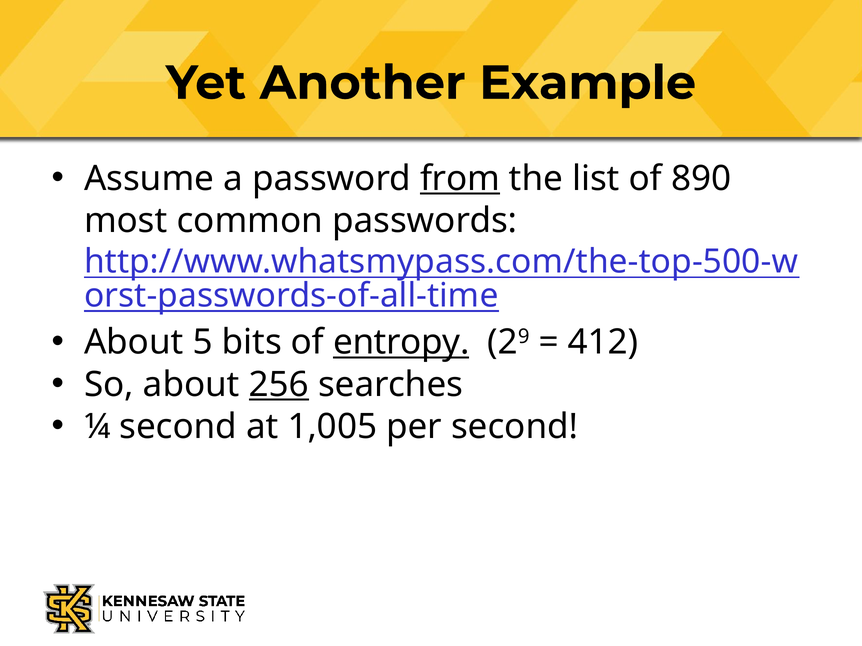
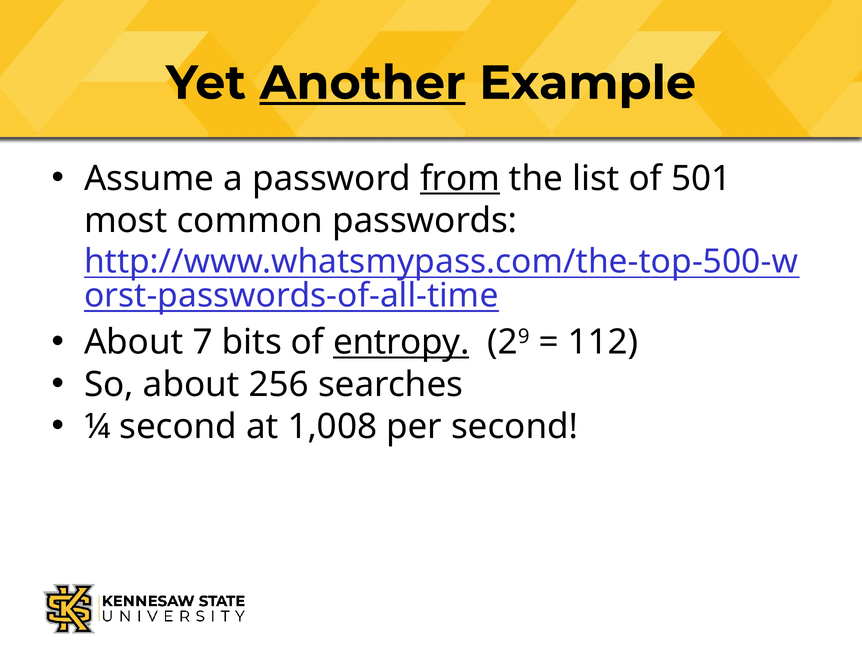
Another underline: none -> present (363, 83)
890: 890 -> 501 (701, 179)
5: 5 -> 7 (203, 343)
412: 412 -> 112 (603, 343)
256 underline: present -> none (279, 385)
1,005: 1,005 -> 1,008 (332, 427)
